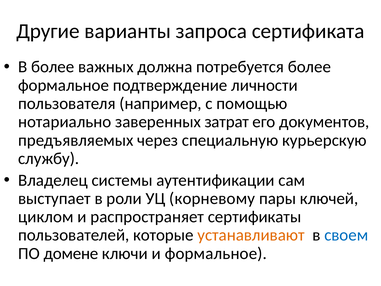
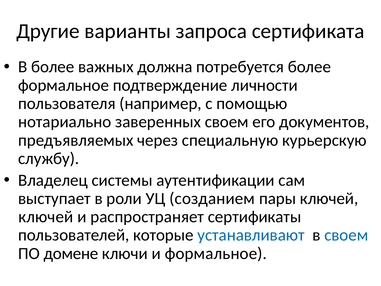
заверенных затрат: затрат -> своем (227, 122)
корневому: корневому -> созданием (212, 198)
циклом: циклом -> ключей (46, 217)
устанавливают colour: orange -> blue (251, 235)
